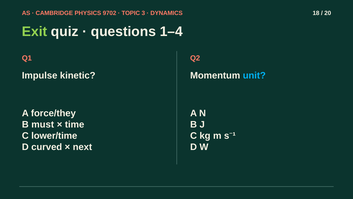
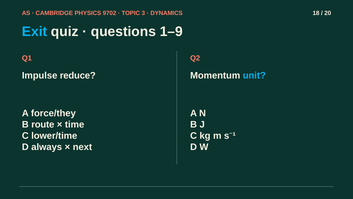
Exit colour: light green -> light blue (35, 31)
1–4: 1–4 -> 1–9 (171, 31)
kinetic: kinetic -> reduce (78, 75)
must: must -> route (43, 124)
curved: curved -> always (47, 147)
